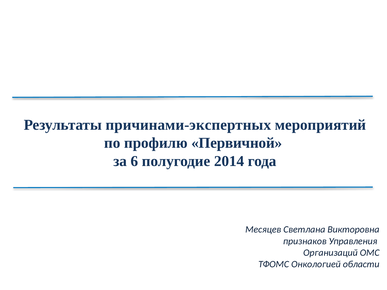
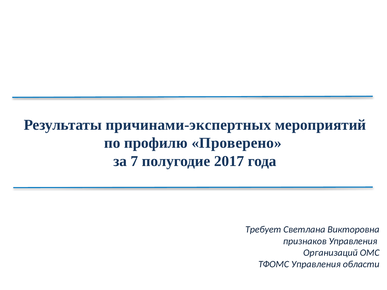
Первичной: Первичной -> Проверено (237, 143)
6: 6 -> 7 (134, 161)
2014: 2014 -> 2017 (229, 161)
Месяцев: Месяцев -> Требует (263, 230)
ТФОМС Онкологией: Онкологией -> Управления (316, 265)
